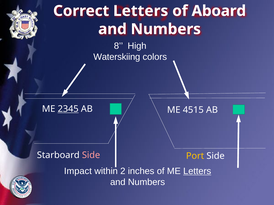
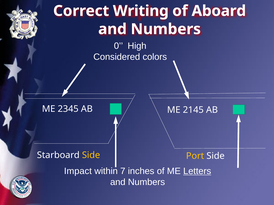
Correct Letters: Letters -> Writing (141, 11)
8: 8 -> 0 (118, 46)
Waterskiing: Waterskiing -> Considered (117, 57)
2345 underline: present -> none (68, 109)
4515: 4515 -> 2145 (193, 110)
Side colour: pink -> yellow (91, 155)
2: 2 -> 7 (123, 172)
